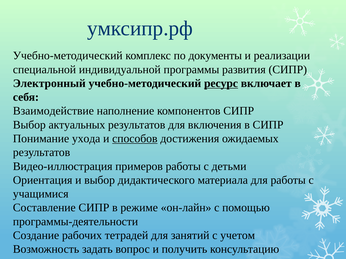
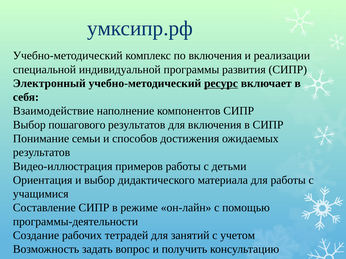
по документы: документы -> включения (215, 56)
актуальных: актуальных -> пошагового (77, 125)
ухода: ухода -> семьи (86, 139)
способов underline: present -> none (135, 139)
